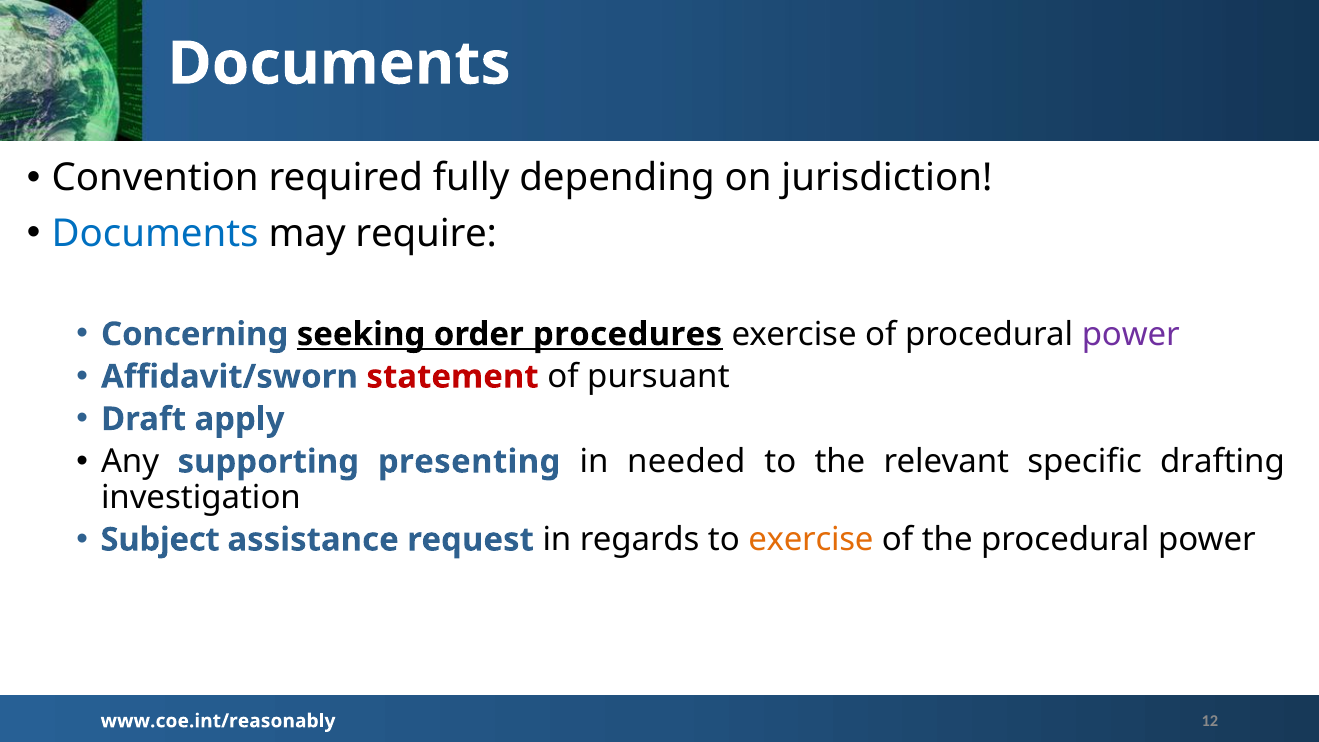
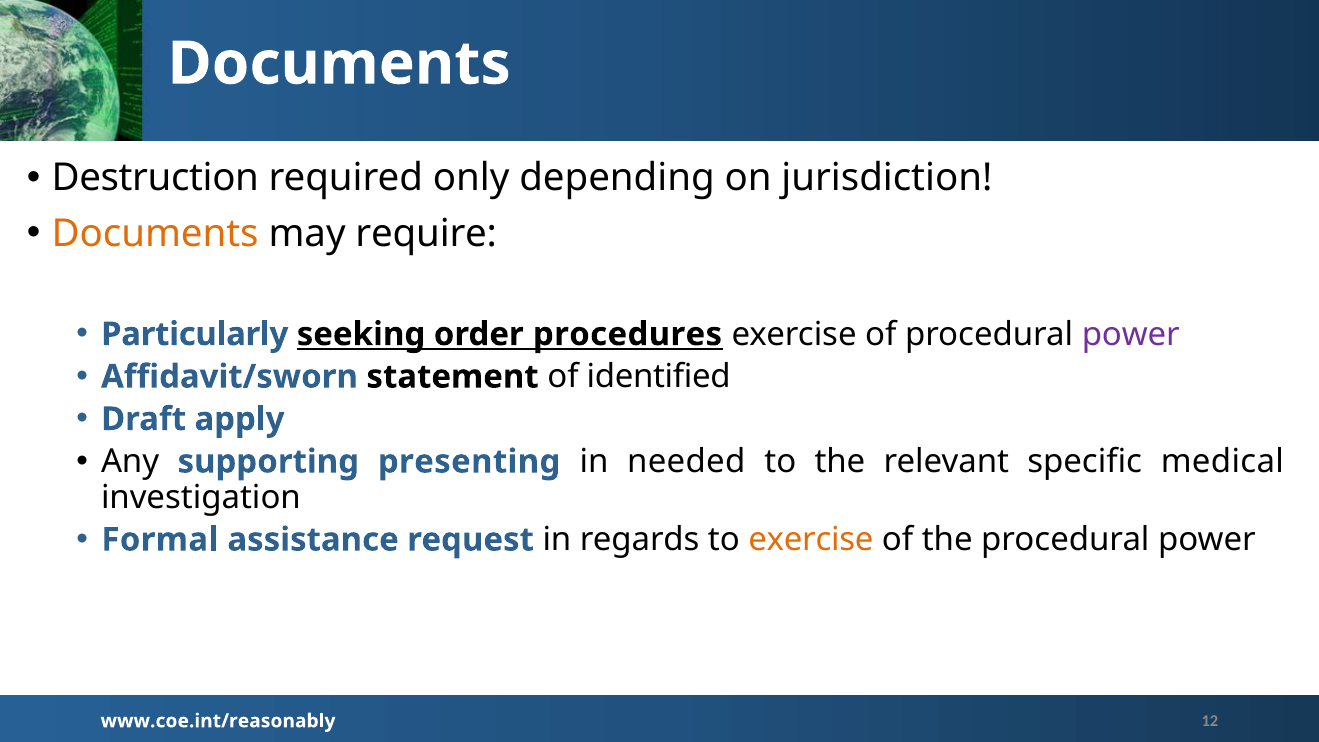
Convention: Convention -> Destruction (155, 178)
fully: fully -> only (471, 178)
Documents colour: blue -> orange (155, 233)
Concerning: Concerning -> Particularly (195, 334)
statement colour: red -> black (453, 377)
pursuant: pursuant -> identified (659, 377)
drafting: drafting -> medical (1222, 462)
Subject: Subject -> Formal (160, 540)
